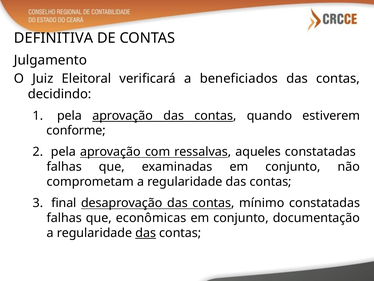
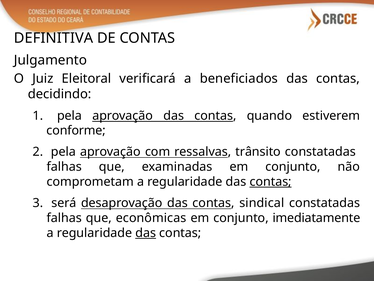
aqueles: aqueles -> trânsito (258, 152)
contas underline: none -> present (271, 182)
final: final -> será (64, 203)
mínimo: mínimo -> sindical (262, 203)
documentação: documentação -> imediatamente (316, 218)
